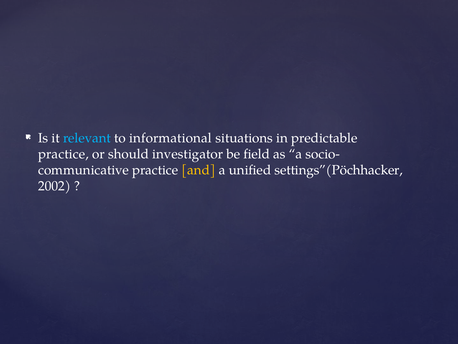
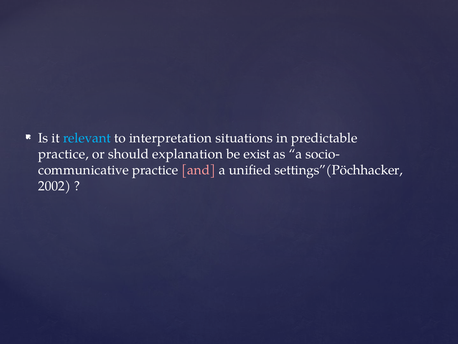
informational: informational -> interpretation (171, 138)
investigator: investigator -> explanation (188, 154)
field: field -> exist (257, 154)
and colour: yellow -> pink (199, 170)
